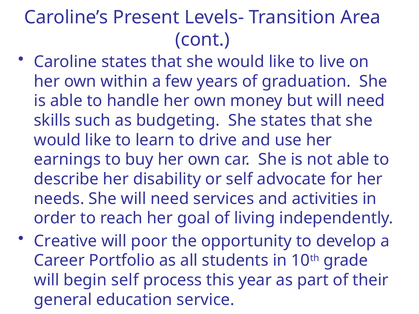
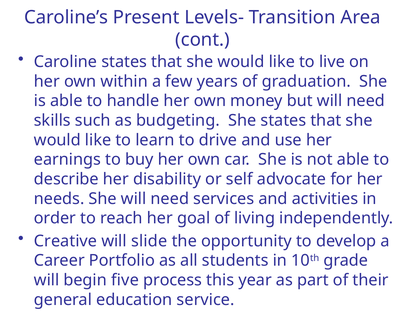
poor: poor -> slide (149, 241)
begin self: self -> five (125, 280)
